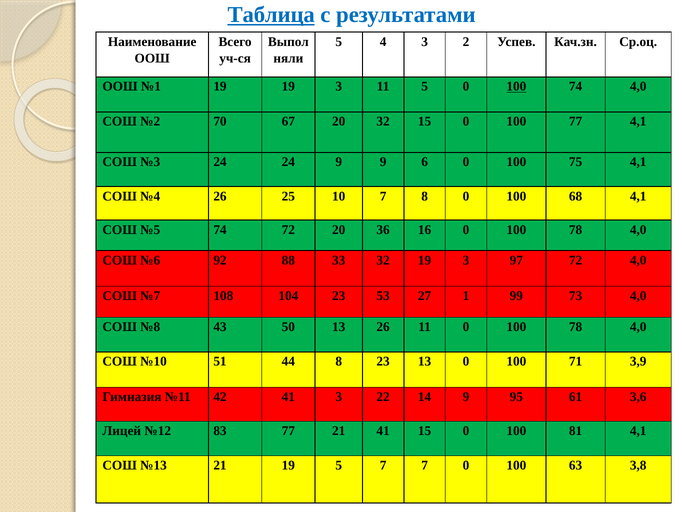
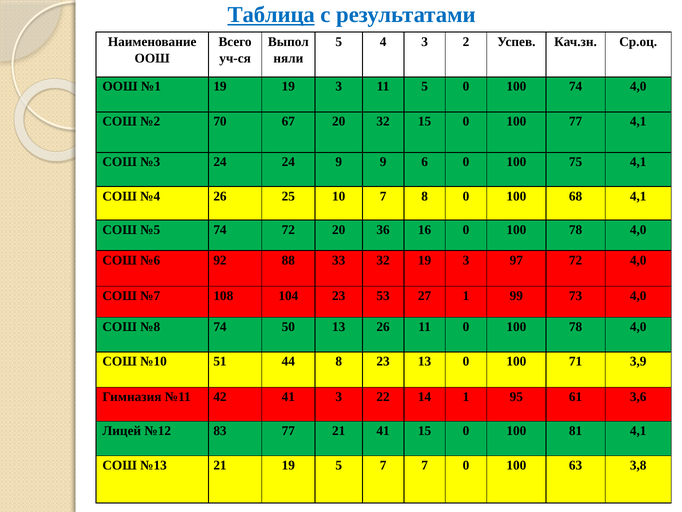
100 underline: present -> none (516, 86)
№8 43: 43 -> 74 (220, 327)
14 9: 9 -> 1 (466, 397)
